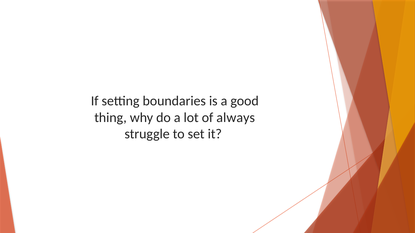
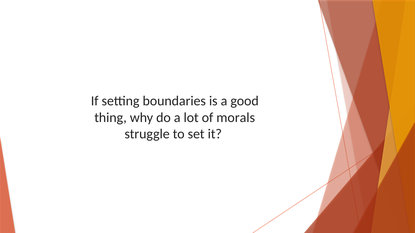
always: always -> morals (236, 118)
